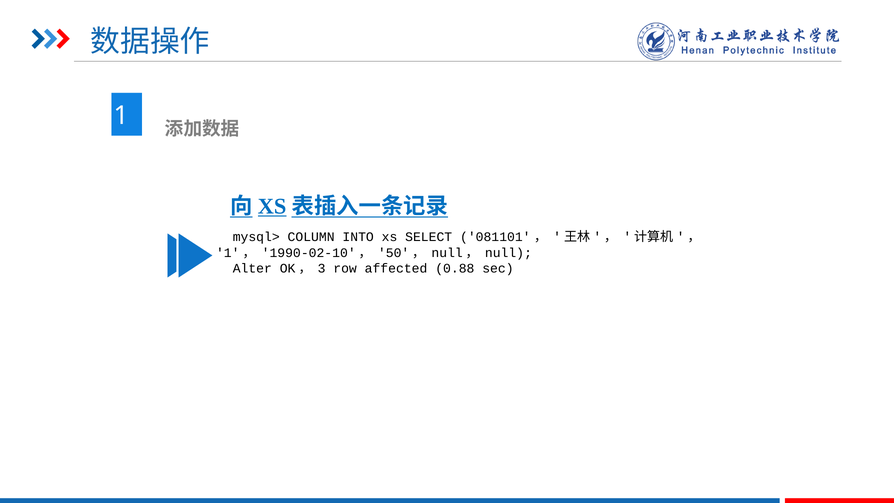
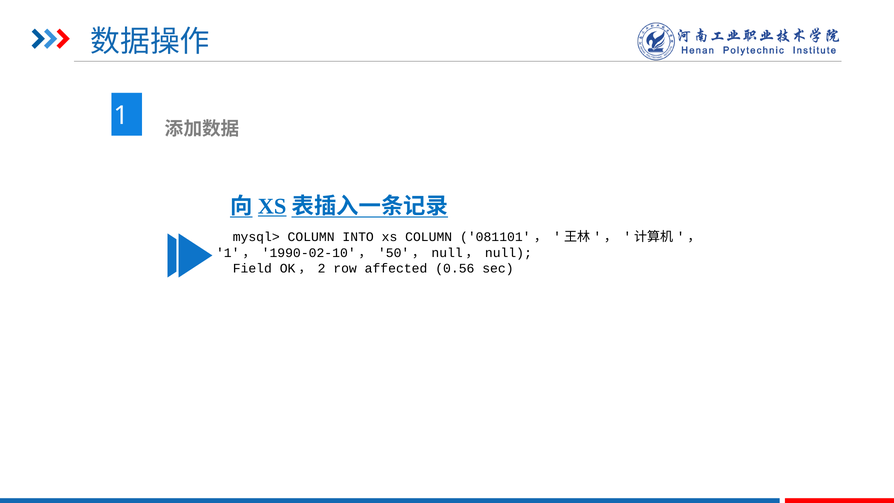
xs SELECT: SELECT -> COLUMN (429, 237)
Alter: Alter -> Field (252, 268)
3: 3 -> 2 (322, 268)
0.88: 0.88 -> 0.56 (455, 268)
